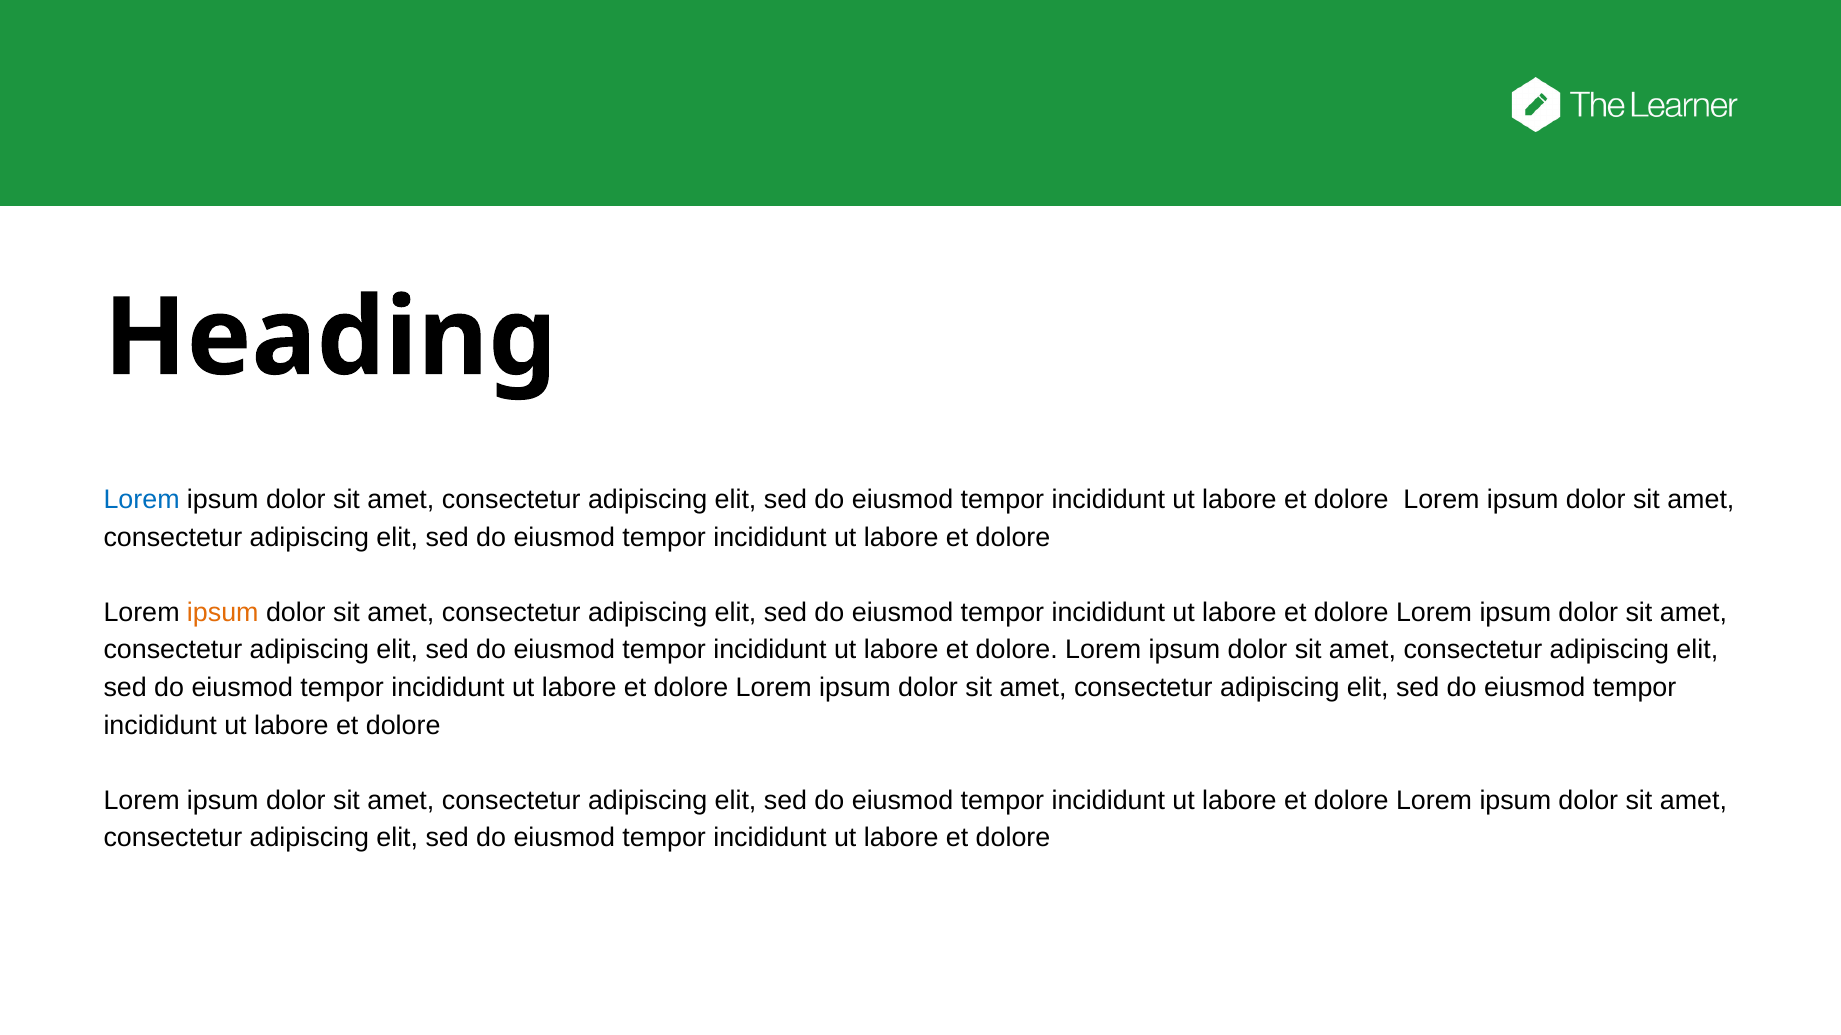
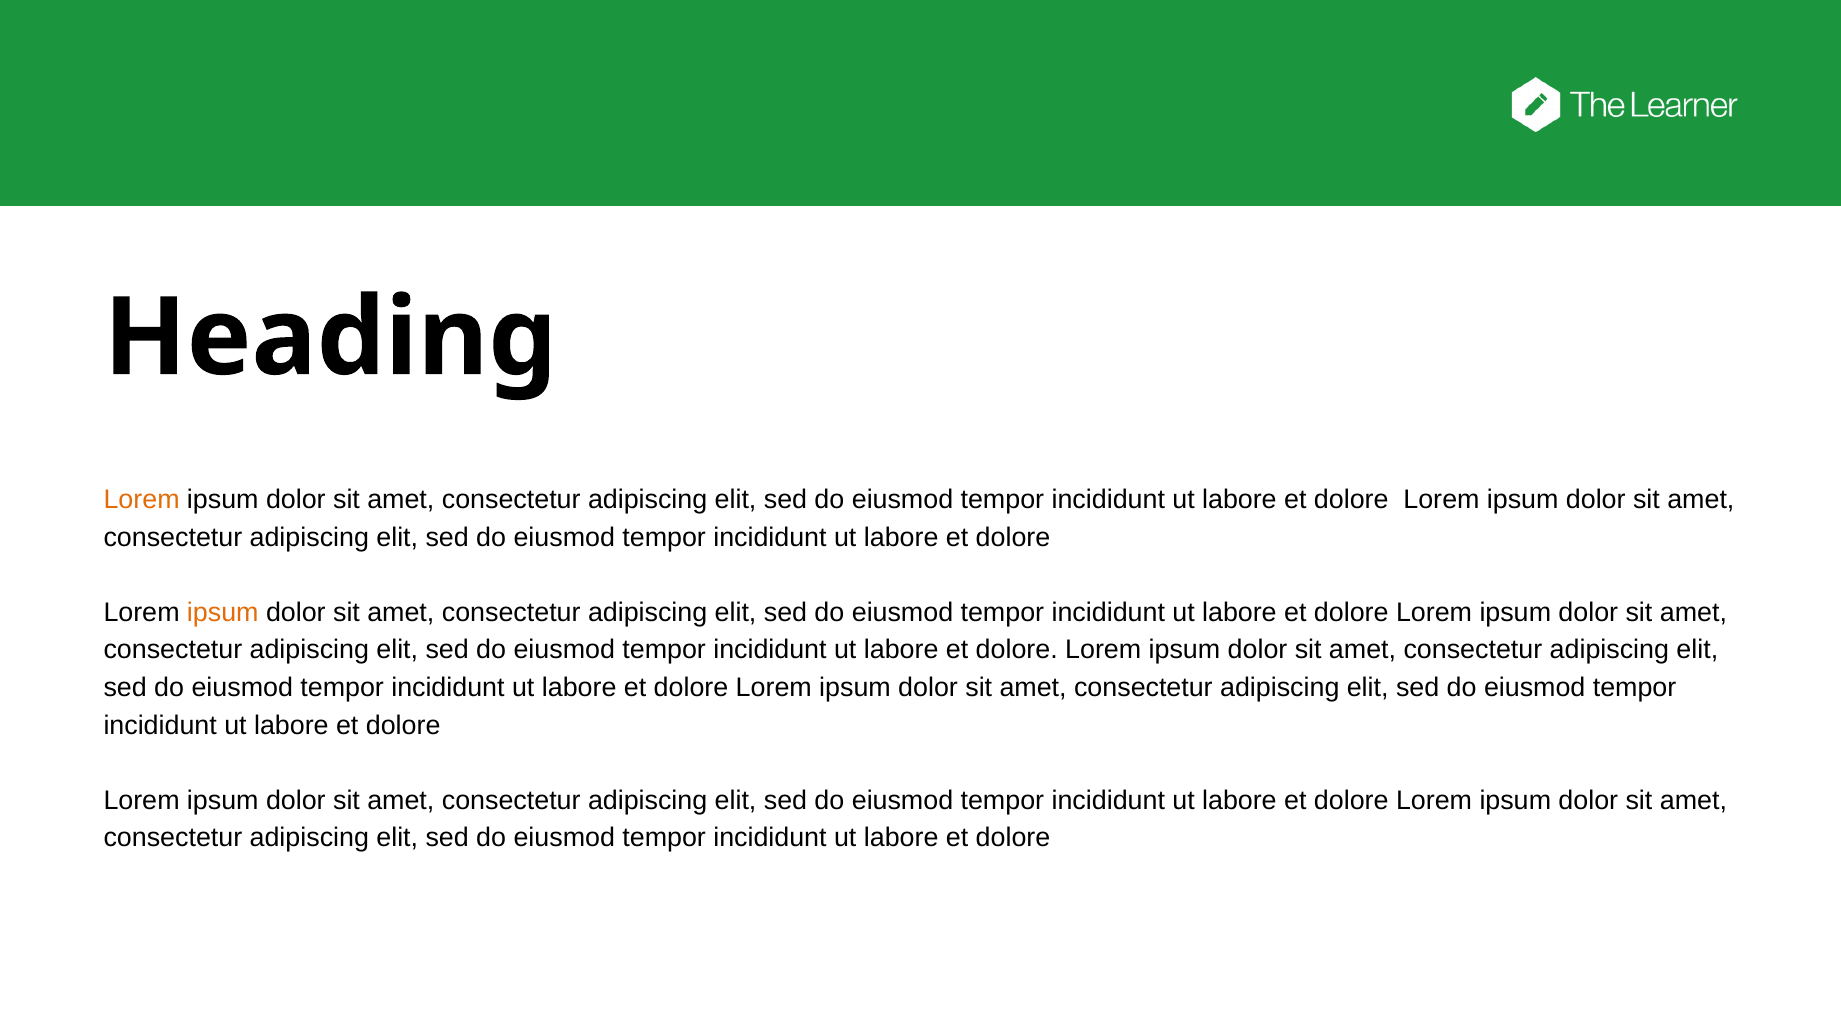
Lorem colour: blue -> orange (142, 500)
